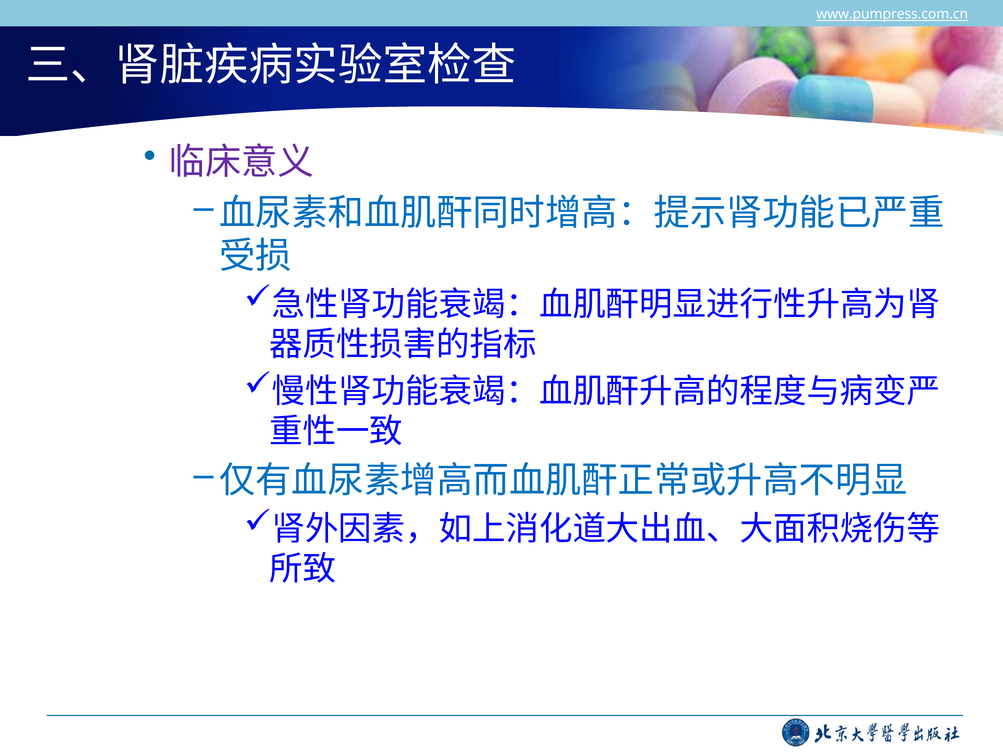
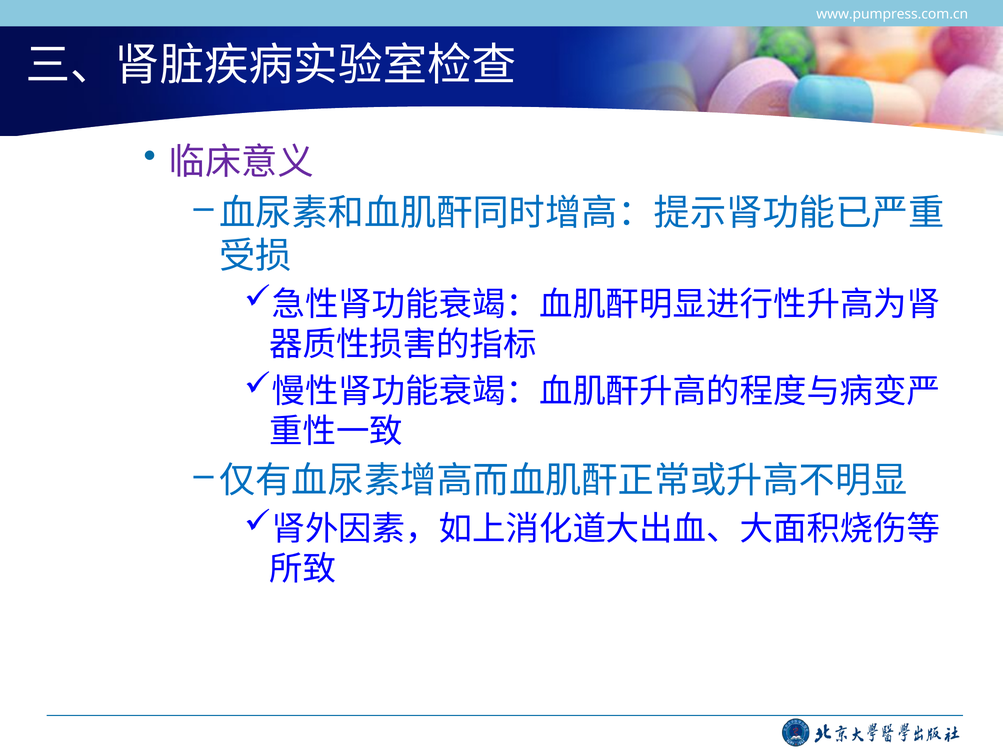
www.pumpress.com.cn underline: present -> none (892, 14)
